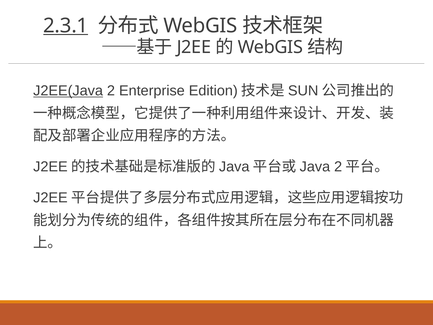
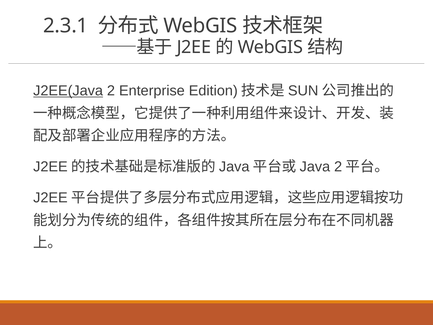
2.3.1 underline: present -> none (66, 26)
